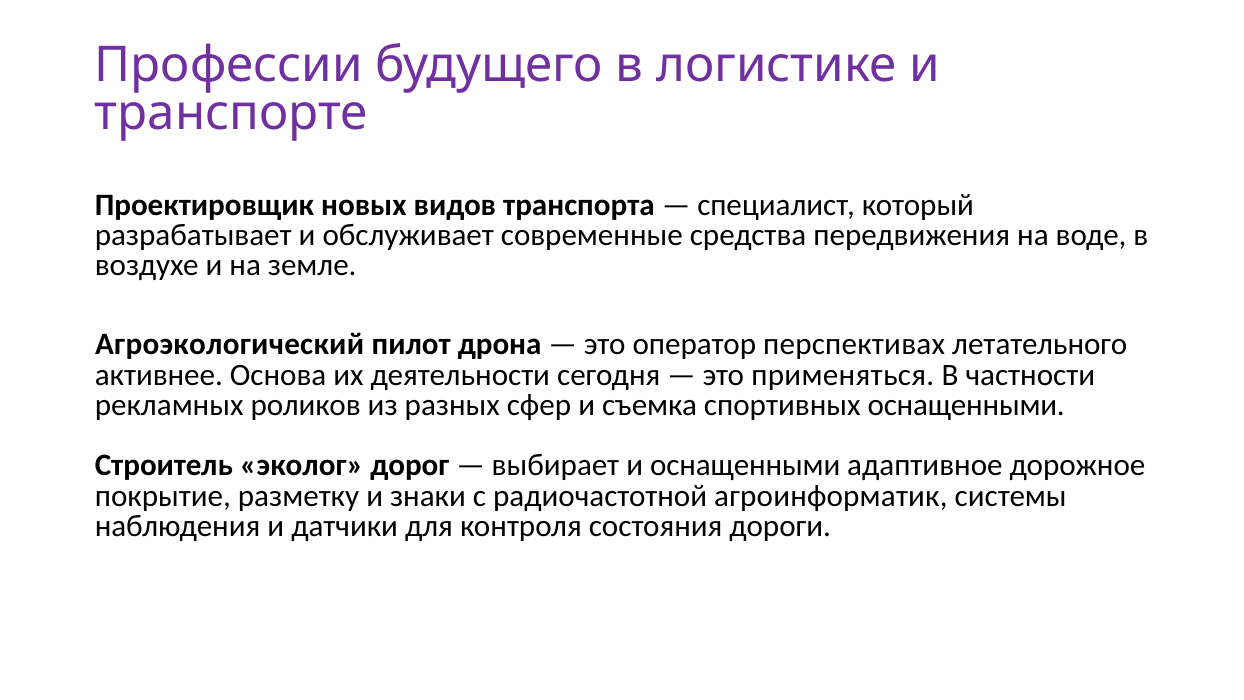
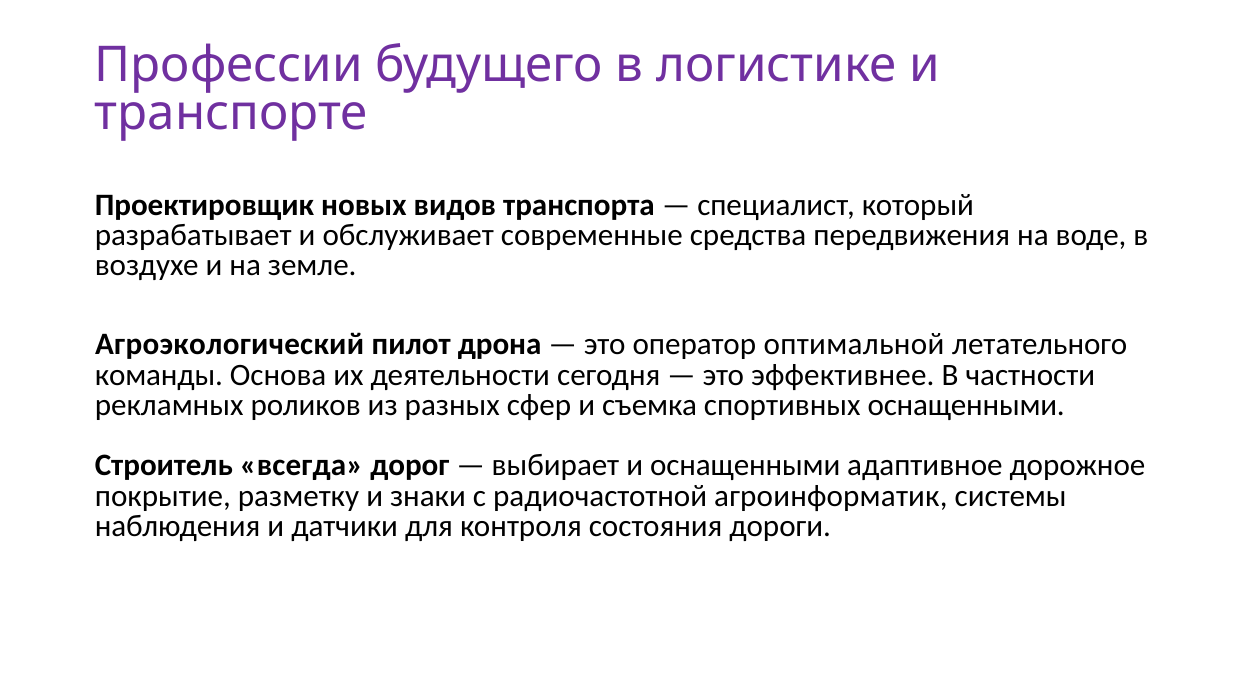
перспективах: перспективах -> оптимальной (854, 344)
активнее: активнее -> команды (159, 375)
применяться: применяться -> эффективнее (843, 375)
эколог: эколог -> всегда (302, 465)
